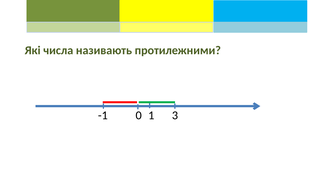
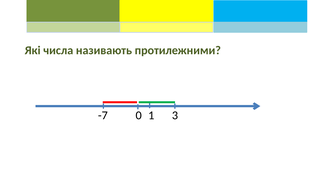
-1: -1 -> -7 (103, 116)
